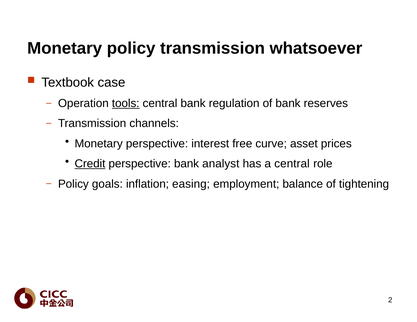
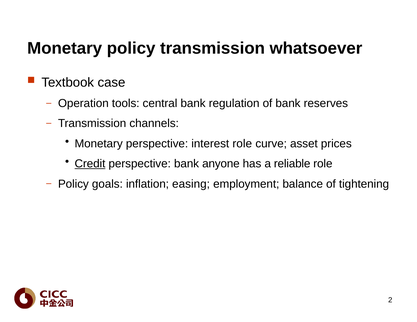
tools underline: present -> none (126, 103)
interest free: free -> role (242, 144)
analyst: analyst -> anyone (221, 164)
a central: central -> reliable (292, 164)
